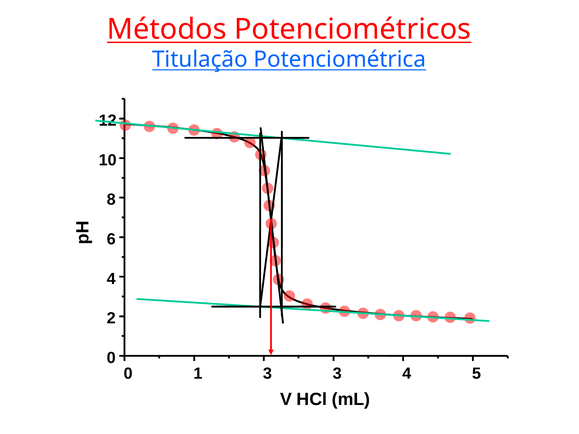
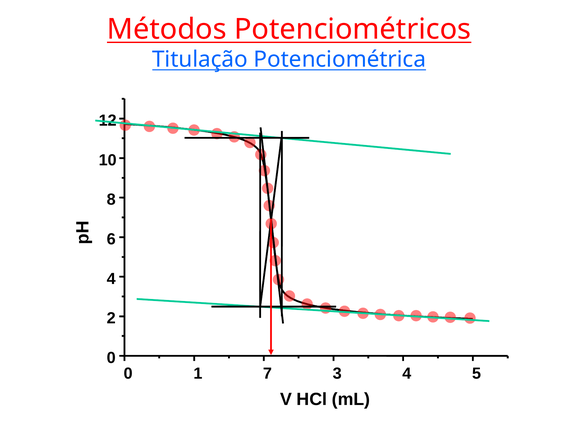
1 3: 3 -> 7 (267, 374)
